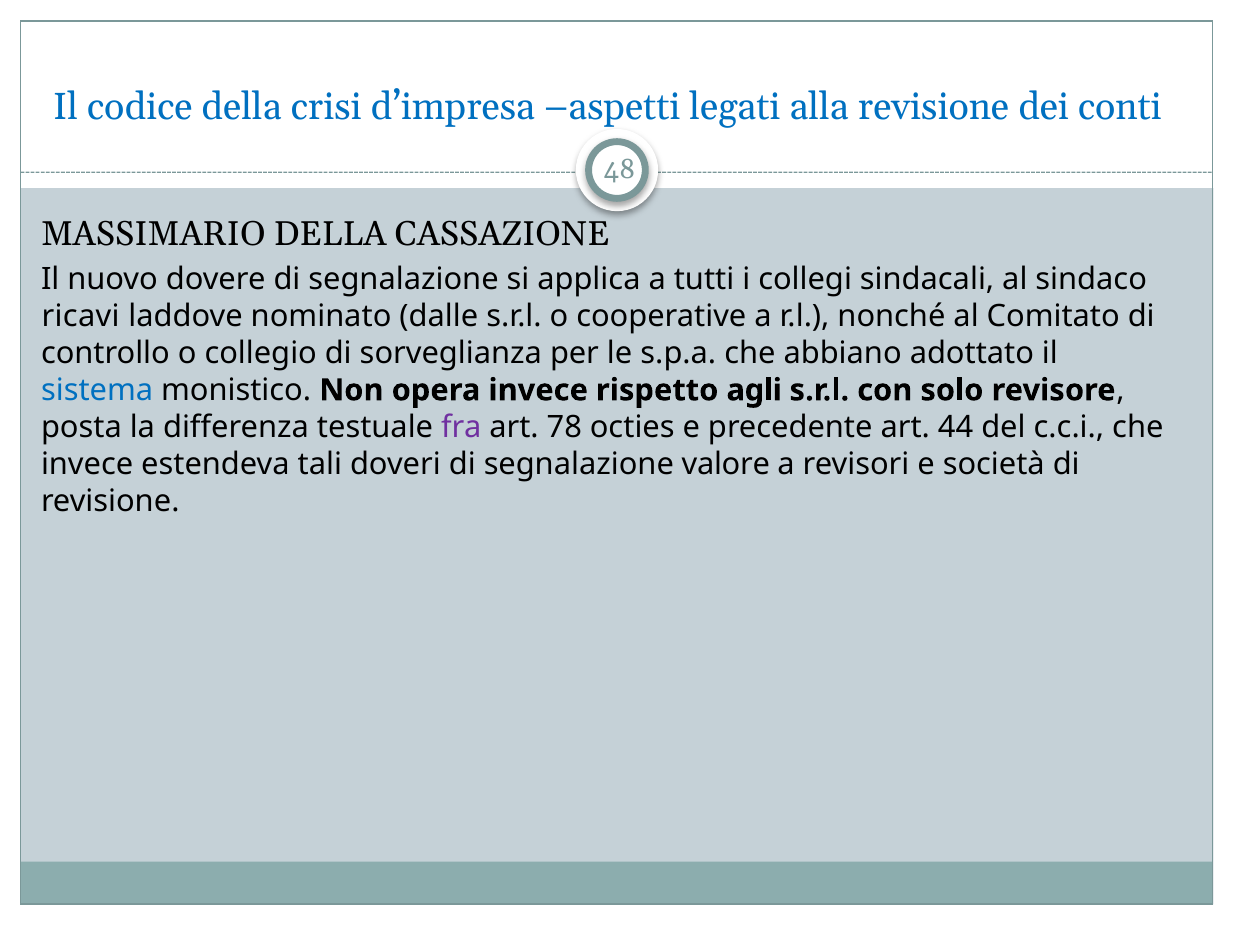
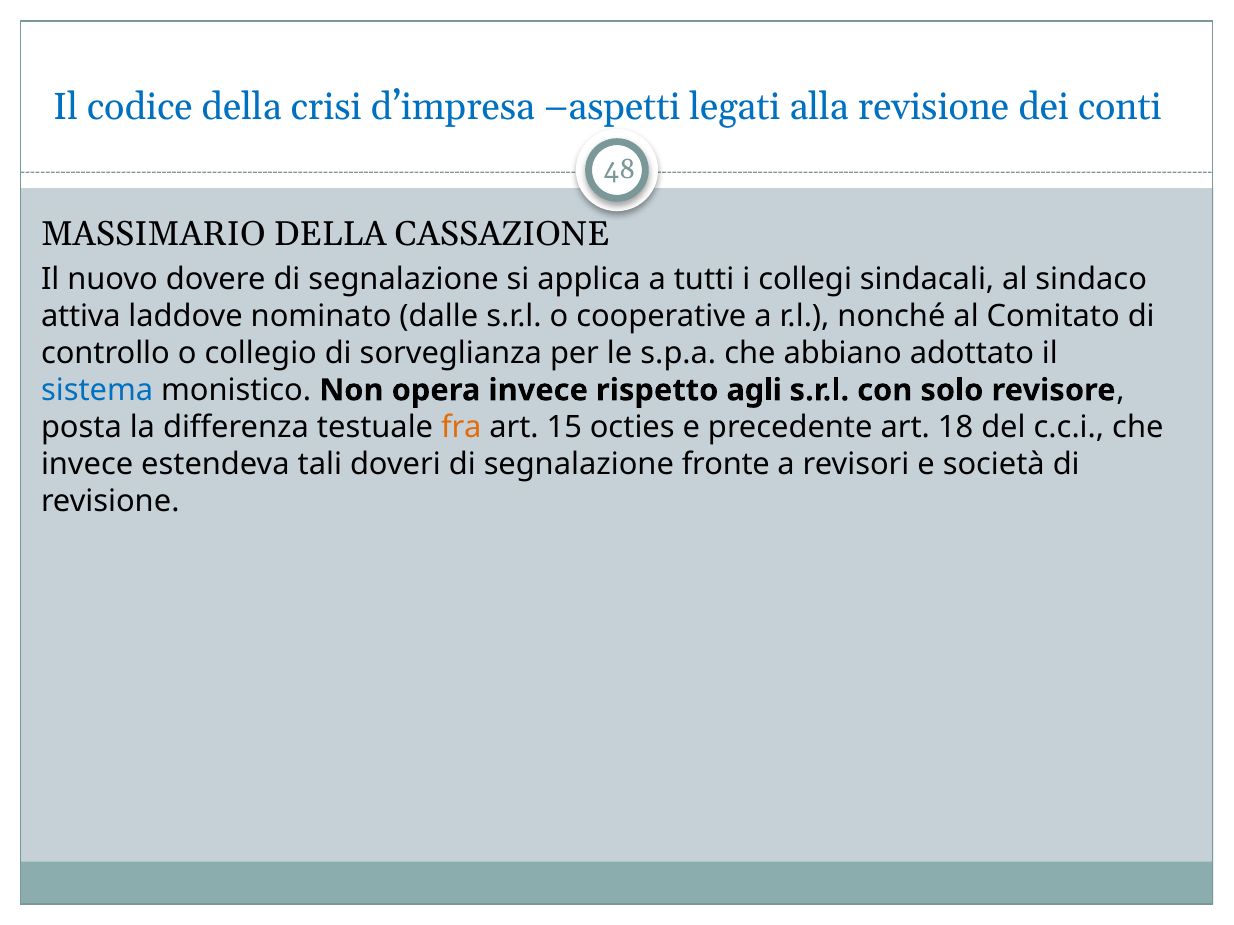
ricavi: ricavi -> attiva (81, 316)
fra colour: purple -> orange (461, 427)
78: 78 -> 15 (564, 427)
44: 44 -> 18 (956, 427)
valore: valore -> fronte (726, 464)
